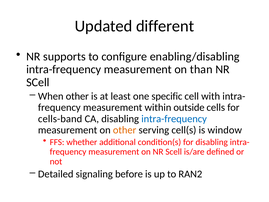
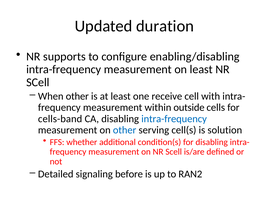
different: different -> duration (165, 26)
on than: than -> least (201, 69)
specific: specific -> receive (167, 96)
other colour: orange -> blue (125, 130)
window: window -> solution (225, 130)
